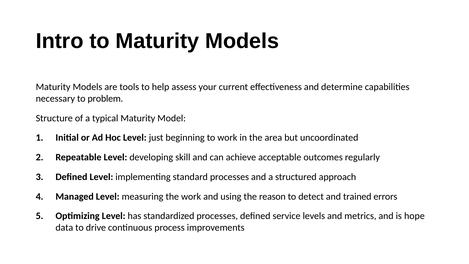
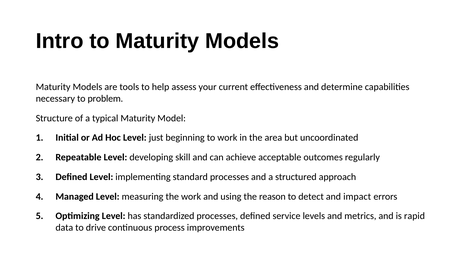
trained: trained -> impact (357, 196)
hope: hope -> rapid (414, 216)
